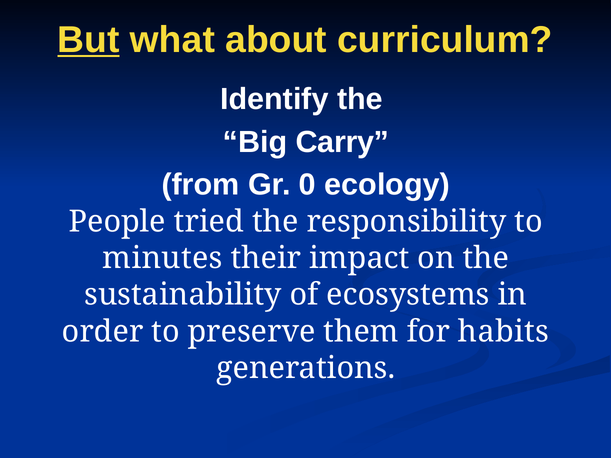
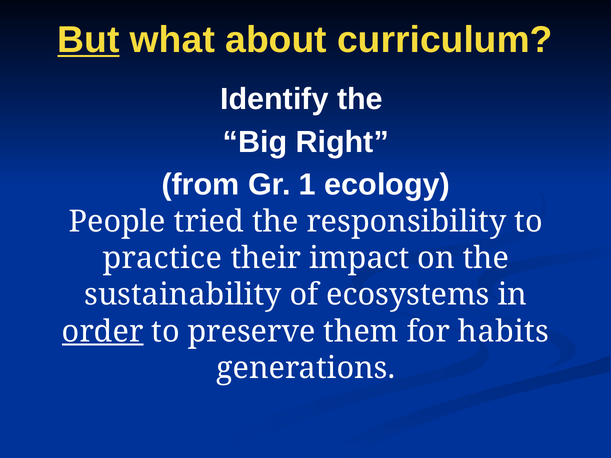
Carry: Carry -> Right (342, 142)
0: 0 -> 1 (307, 185)
minutes: minutes -> practice (162, 258)
order underline: none -> present (103, 332)
